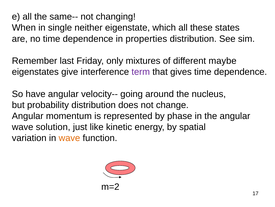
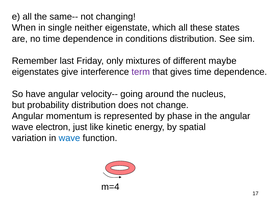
properties: properties -> conditions (146, 39)
solution: solution -> electron (53, 127)
wave colour: orange -> blue (69, 138)
m=2: m=2 -> m=4 (110, 186)
